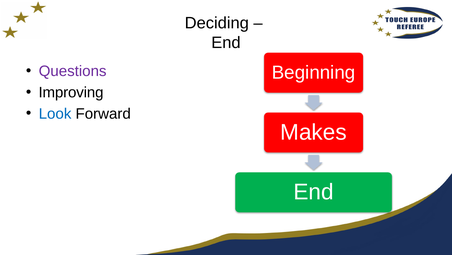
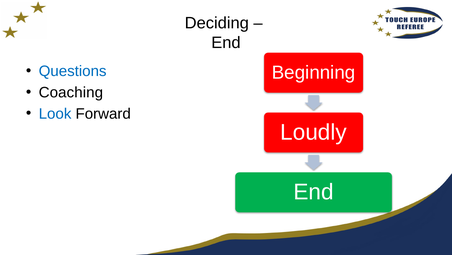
Questions colour: purple -> blue (73, 71)
Improving: Improving -> Coaching (71, 92)
Makes: Makes -> Loudly (314, 132)
